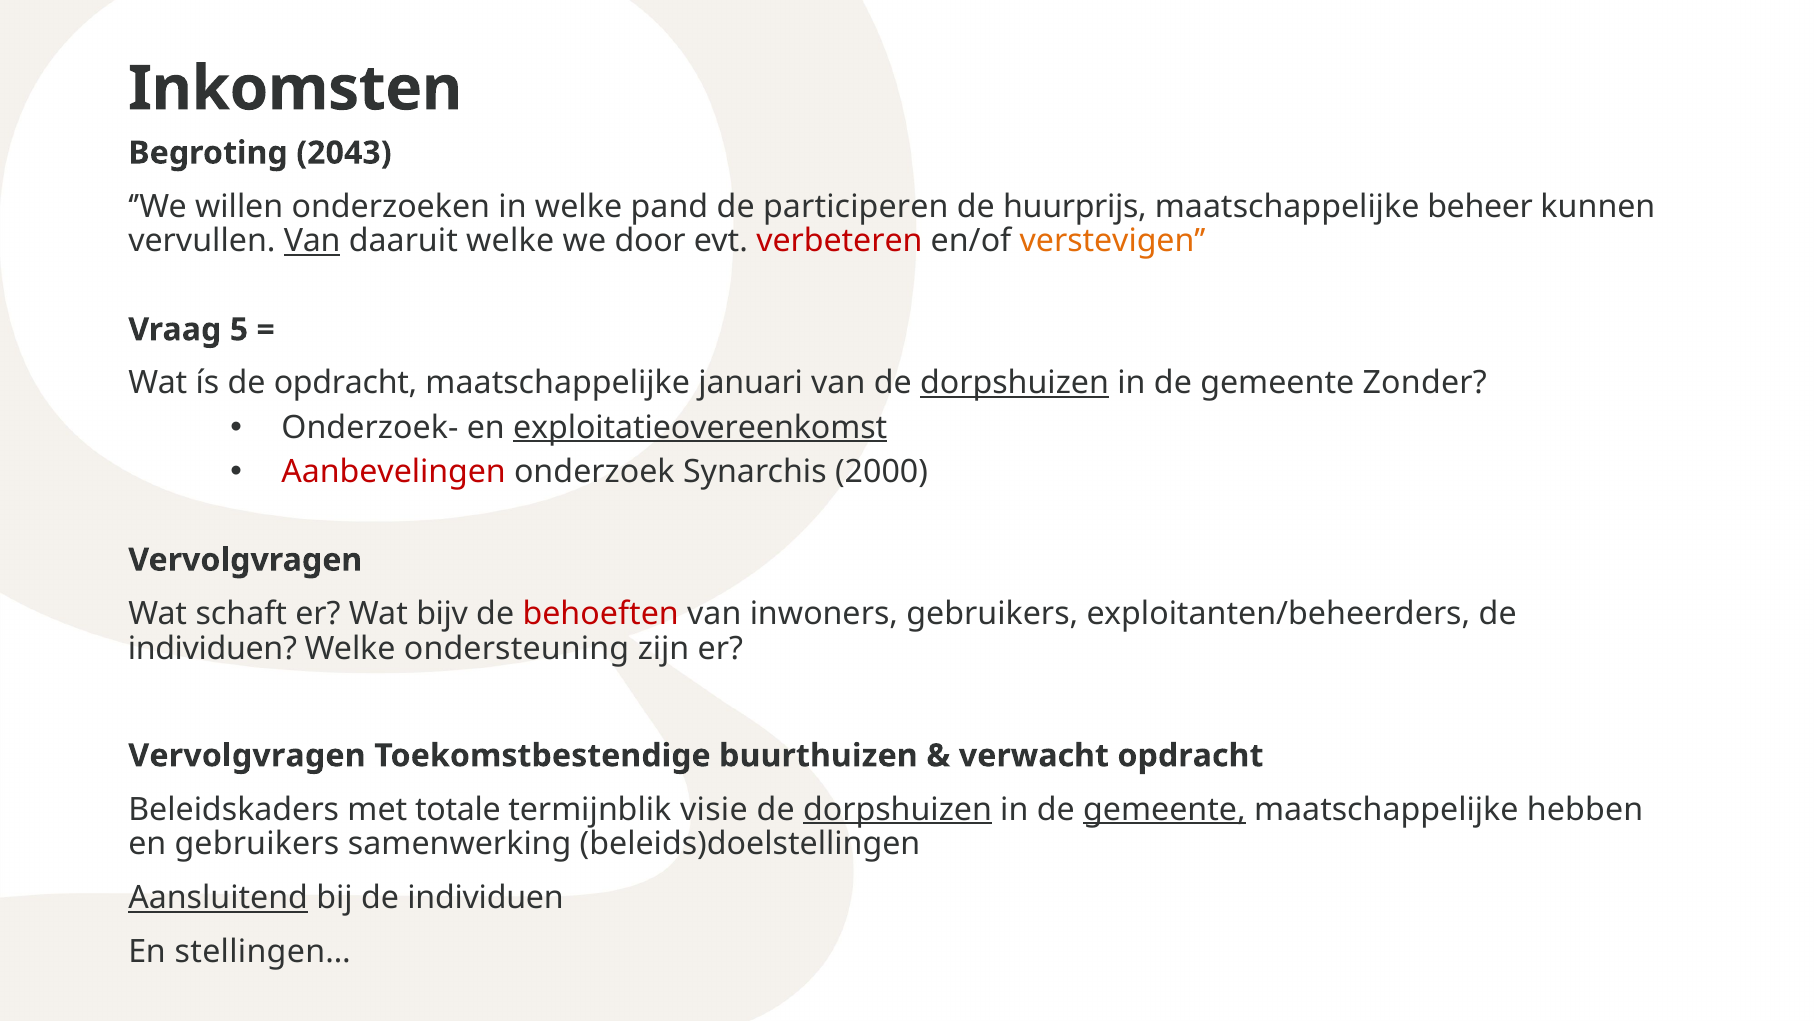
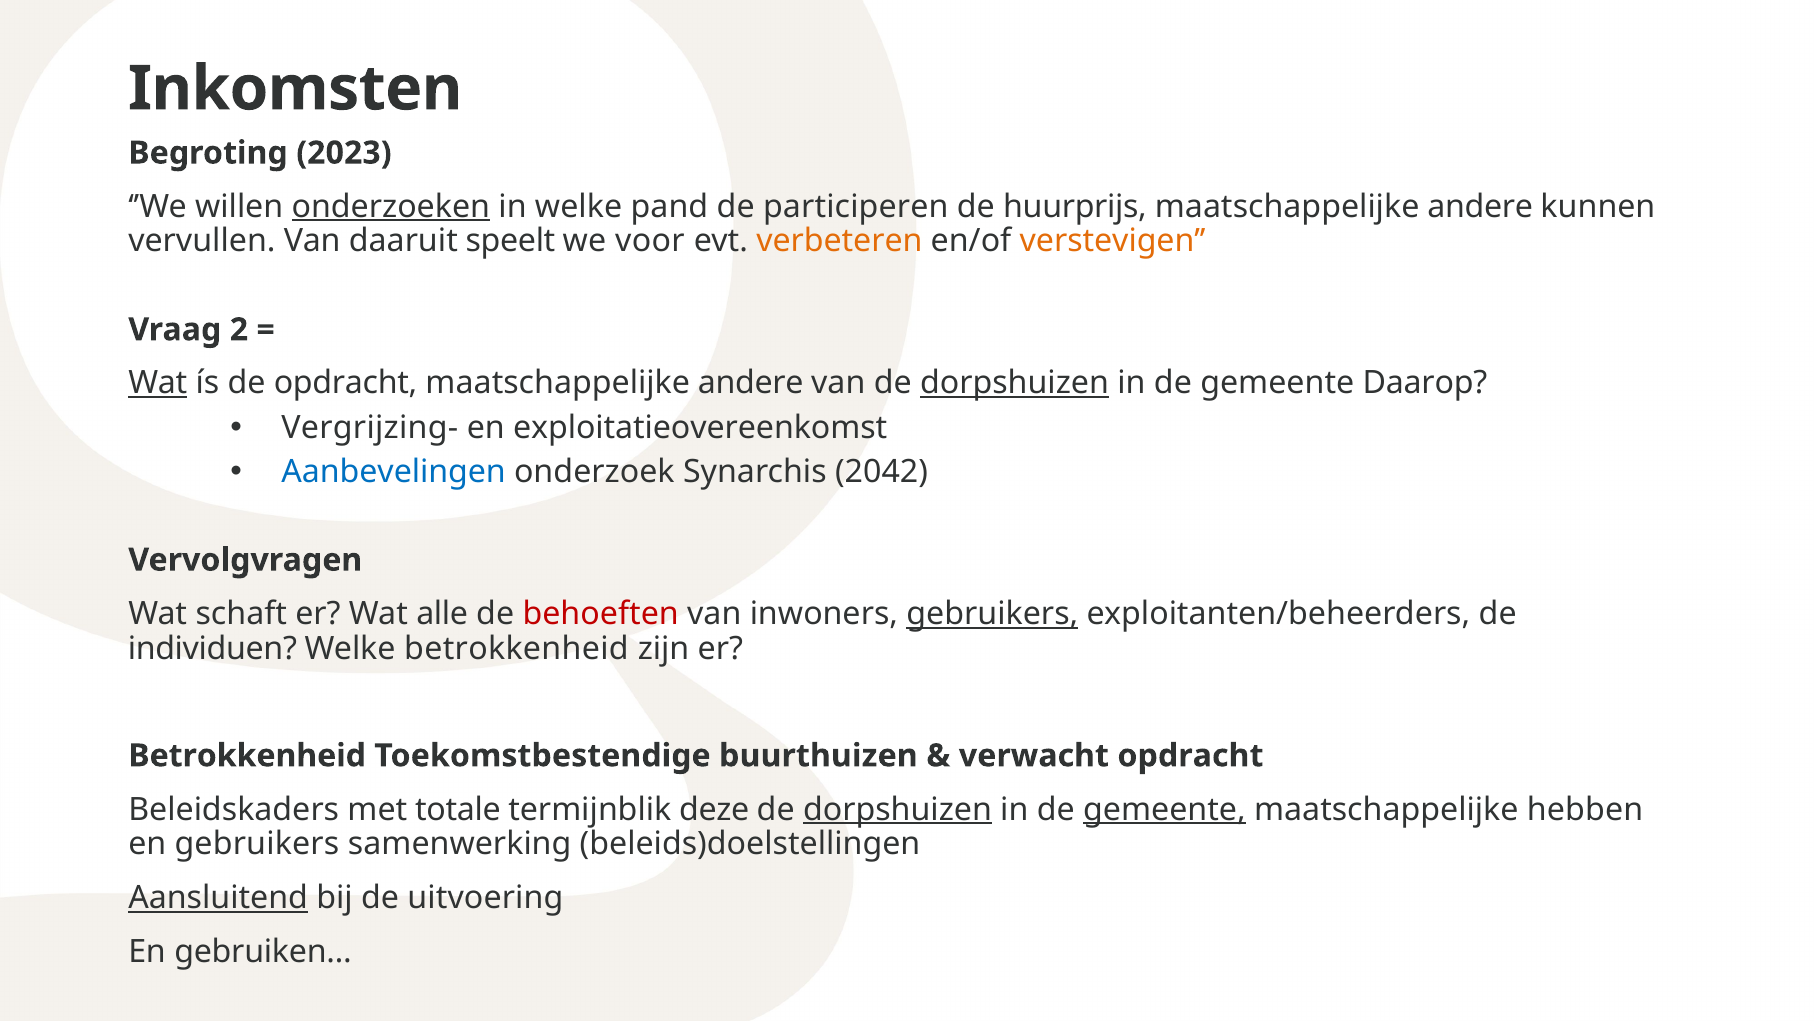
2043: 2043 -> 2023 (344, 153)
onderzoeken underline: none -> present (391, 206)
beheer: beheer -> andere (1480, 206)
Van underline: present -> none (312, 241)
daaruit welke: welke -> speelt (510, 241)
door: door -> voor (650, 241)
verbeteren colour: red -> orange (839, 241)
5: 5 -> 2 (239, 330)
Wat underline: none -> present (158, 383)
januari: januari -> andere (751, 383)
Zonder: Zonder -> Daarop (1425, 383)
Onderzoek-: Onderzoek- -> Vergrijzing- (370, 427)
exploitatieovereenkomst underline: present -> none (700, 427)
Aanbevelingen colour: red -> blue (394, 471)
2000: 2000 -> 2042 (882, 471)
bijv: bijv -> alle (442, 613)
gebruikers underline: none -> present (992, 613)
Welke ondersteuning: ondersteuning -> betrokkenheid (516, 648)
Vervolgvragen: Vervolgvragen -> Betrokkenheid (247, 755)
visie: visie -> deze (714, 809)
bij de individuen: individuen -> uitvoering (485, 897)
stellingen…: stellingen… -> gebruiken… (263, 951)
